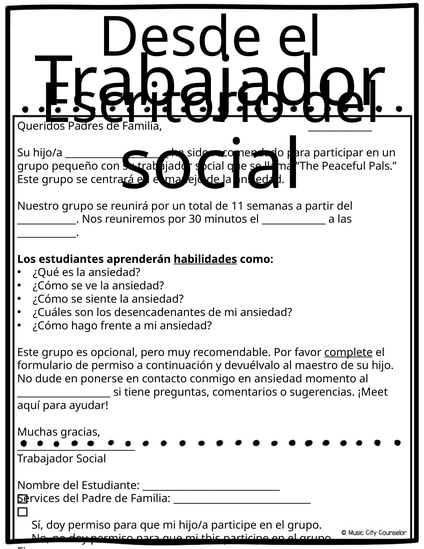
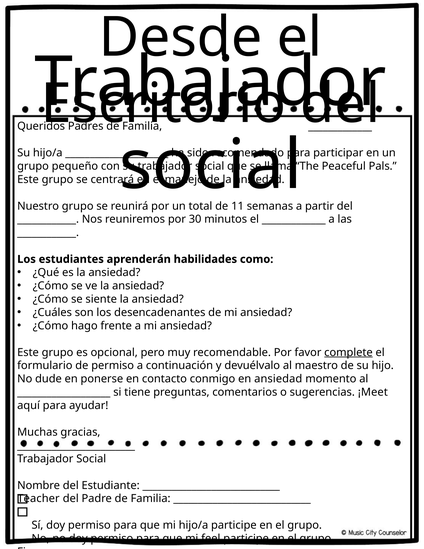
habilidades underline: present -> none (205, 259)
Services: Services -> Teacher (39, 498)
this: this -> feel (211, 538)
